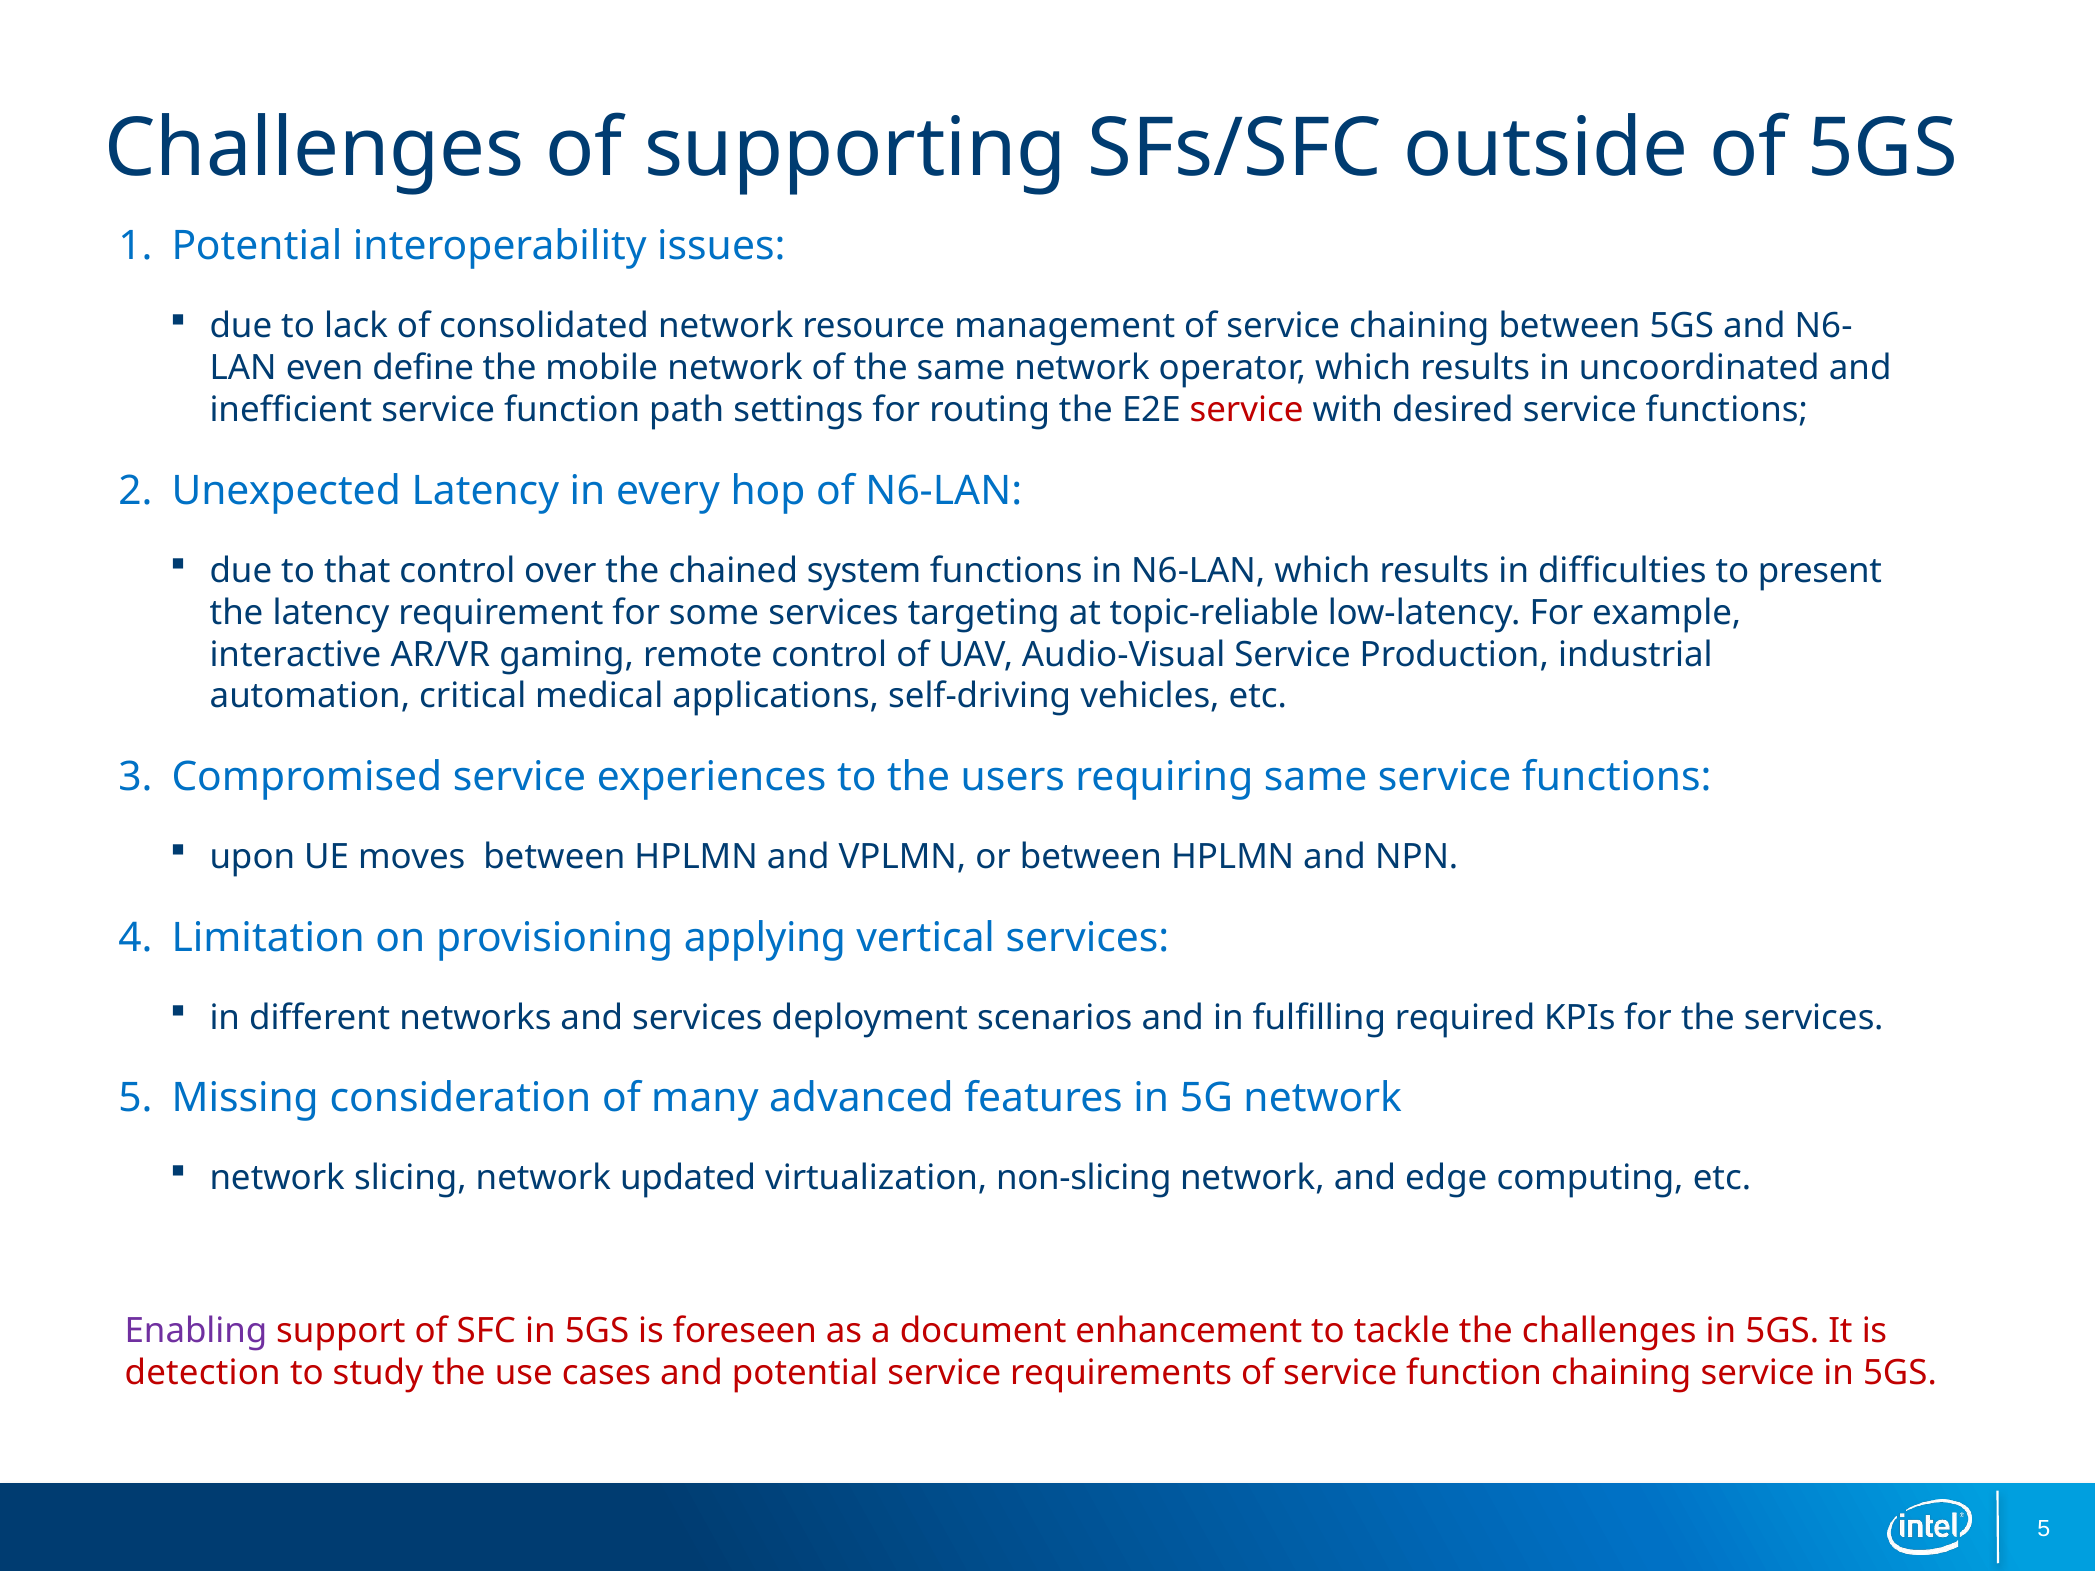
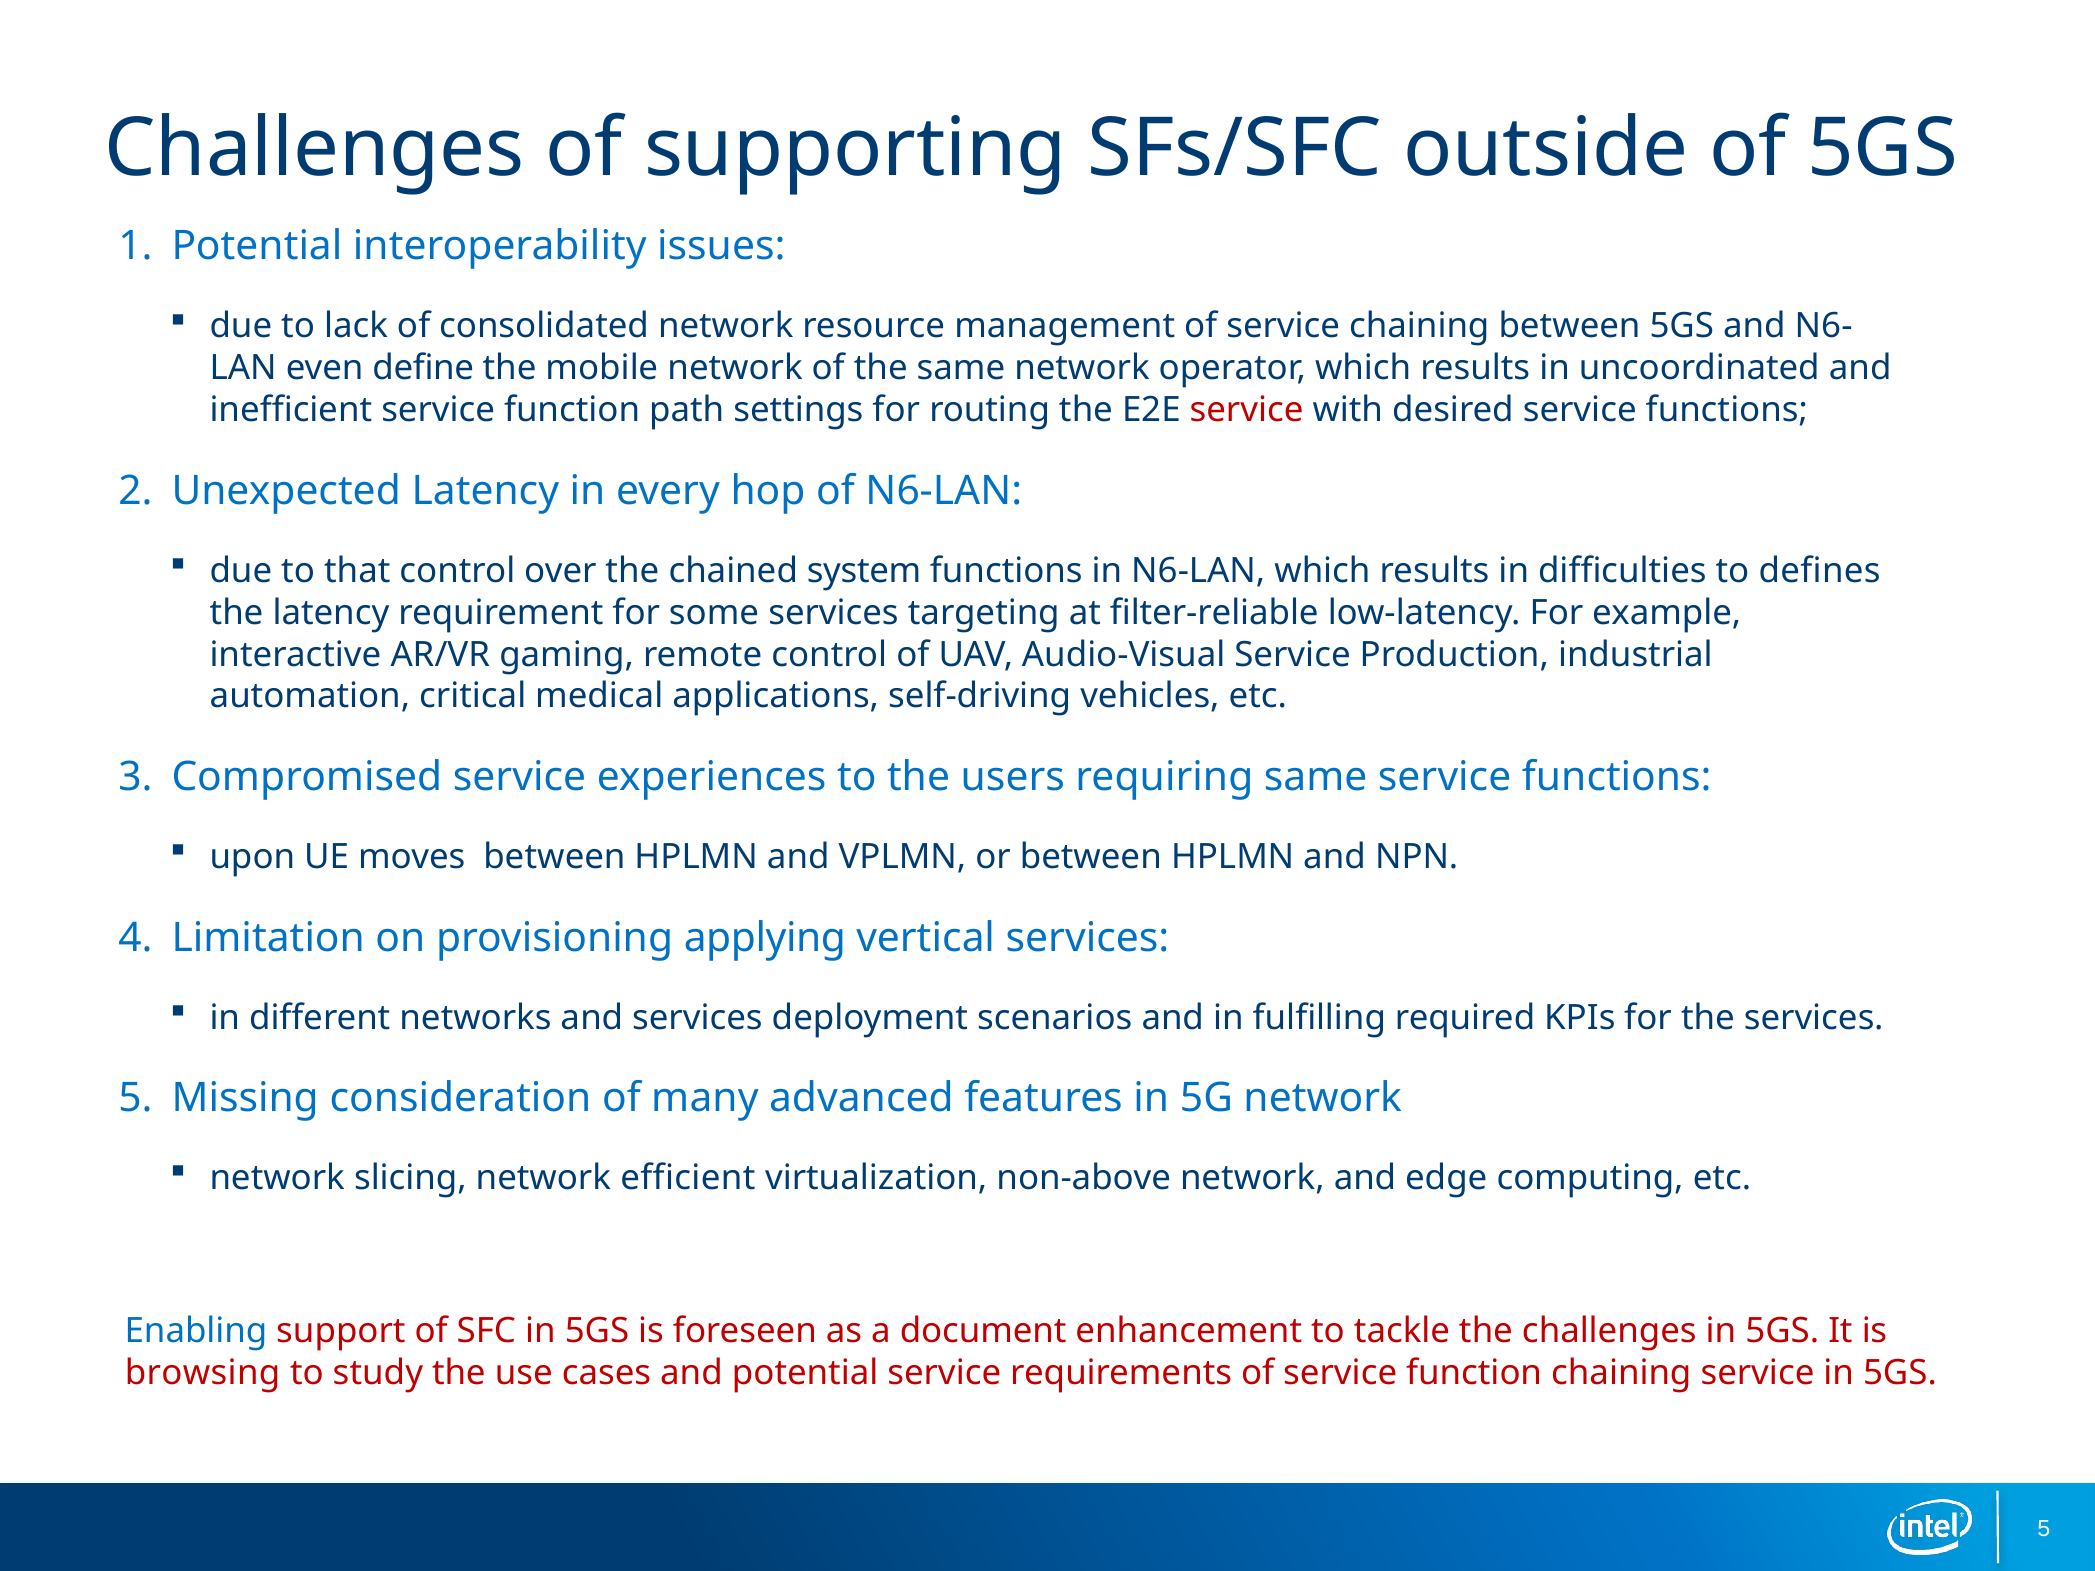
present: present -> defines (1820, 571)
topic-reliable: topic-reliable -> filter-reliable (1214, 613)
updated: updated -> efficient (688, 1178)
non-slicing: non-slicing -> non-above (1084, 1178)
Enabling colour: purple -> blue (196, 1332)
detection: detection -> browsing (203, 1374)
